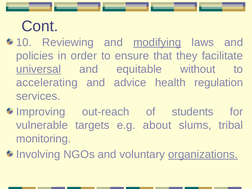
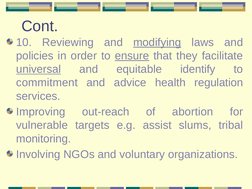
ensure underline: none -> present (132, 56)
without: without -> identify (198, 69)
accelerating: accelerating -> commitment (47, 83)
students: students -> abortion (193, 112)
about: about -> assist (157, 125)
organizations underline: present -> none (203, 154)
